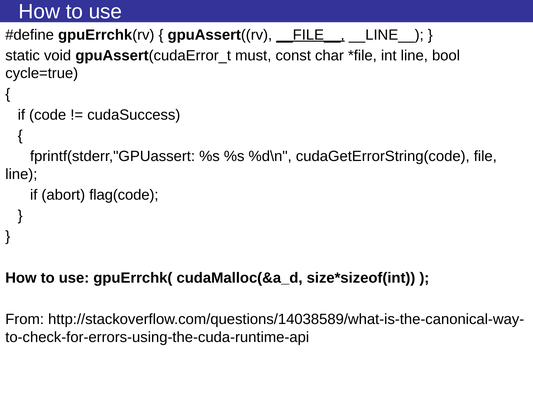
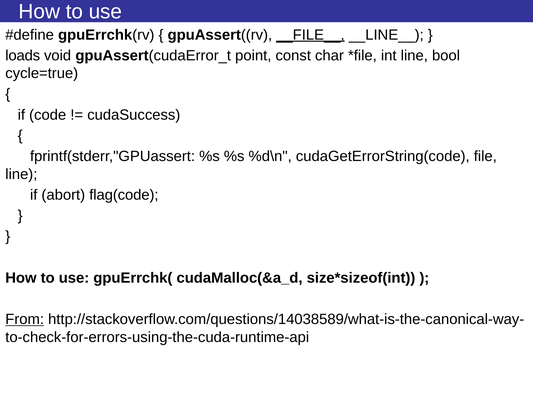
static: static -> loads (23, 56)
must: must -> point (253, 56)
From underline: none -> present (25, 319)
